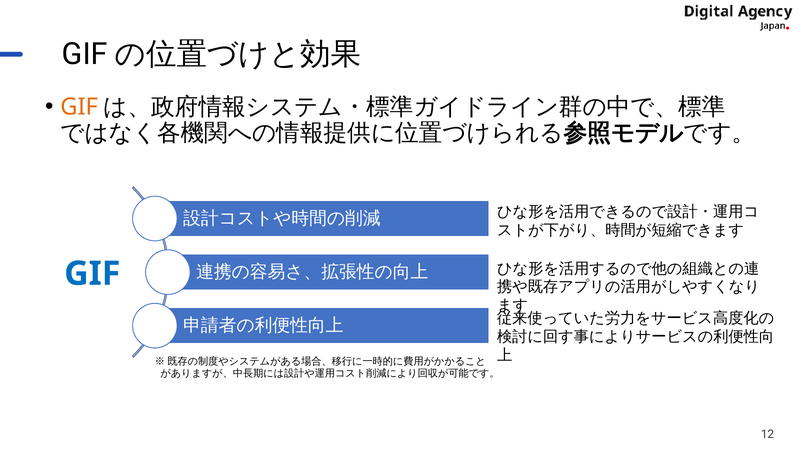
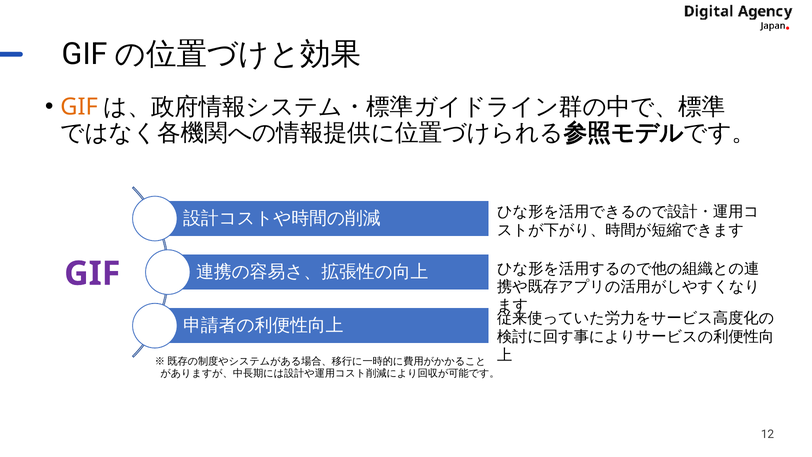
GIF colour: blue -> purple (92, 274)
